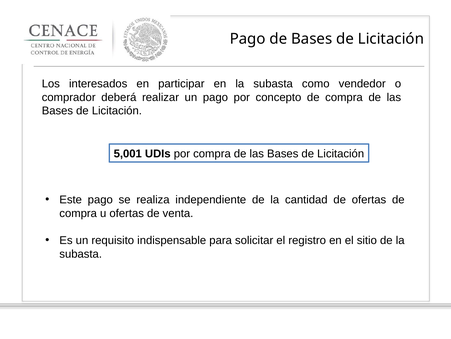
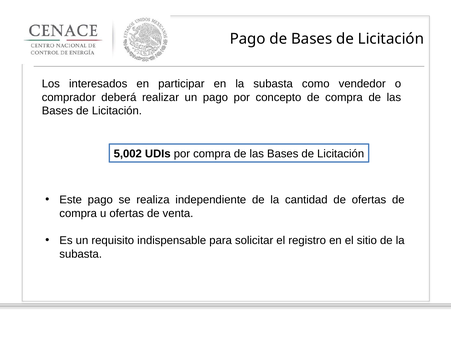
5,001: 5,001 -> 5,002 (128, 154)
